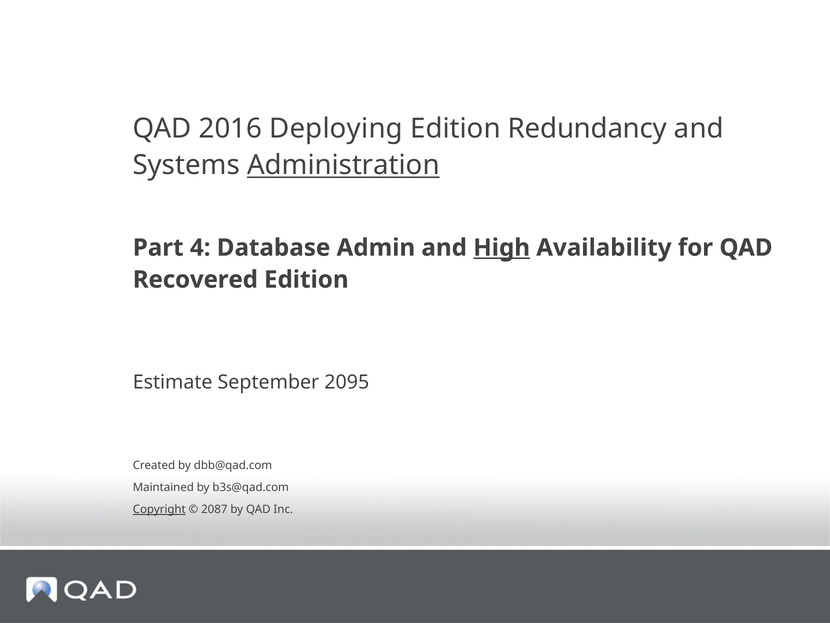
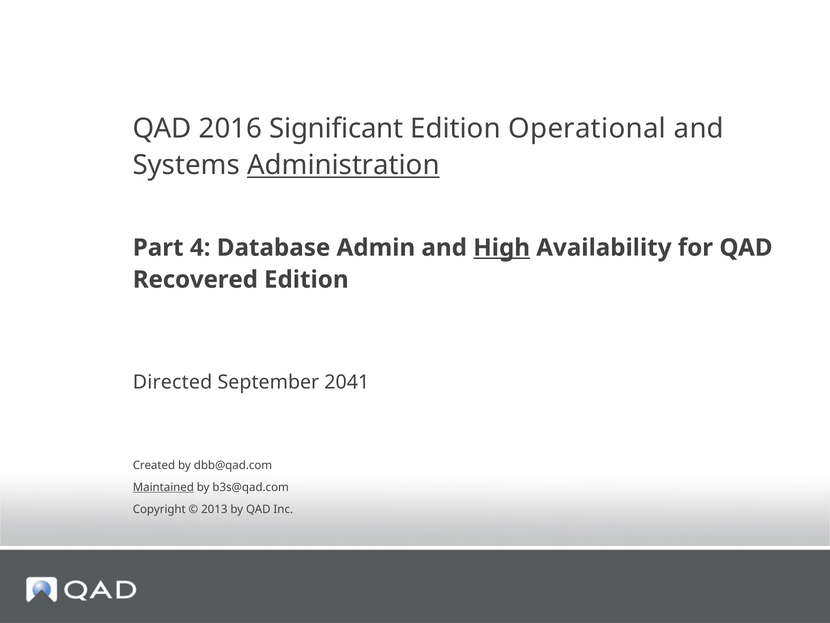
Deploying: Deploying -> Significant (336, 129)
Redundancy: Redundancy -> Operational (587, 129)
Estimate: Estimate -> Directed (173, 382)
2095: 2095 -> 2041 (347, 382)
Maintained underline: none -> present (163, 487)
Copyright underline: present -> none (159, 509)
2087: 2087 -> 2013 (214, 509)
